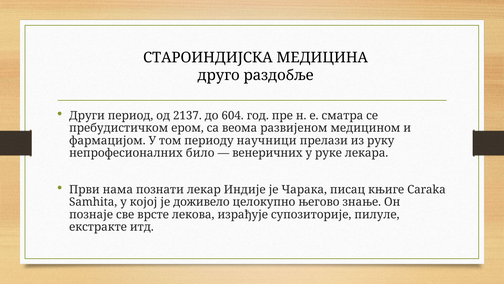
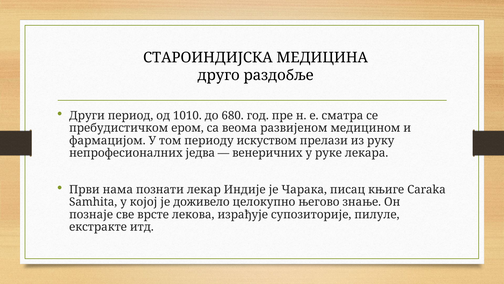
2137: 2137 -> 1010 (187, 115)
604: 604 -> 680 (233, 115)
научници: научници -> искуством (267, 140)
било: било -> једва (200, 153)
